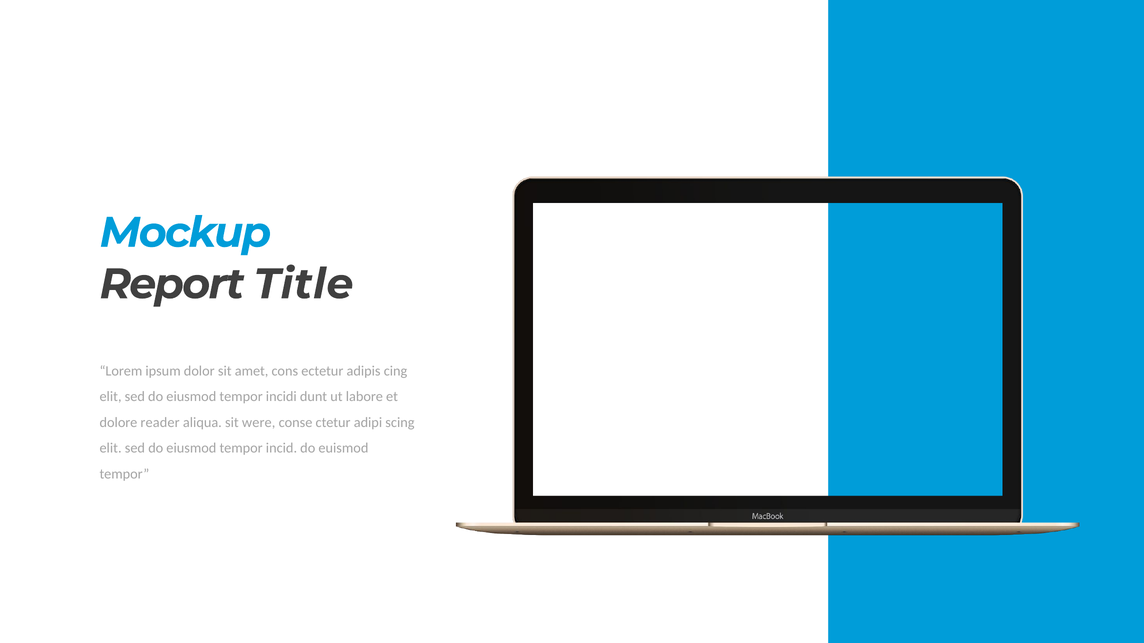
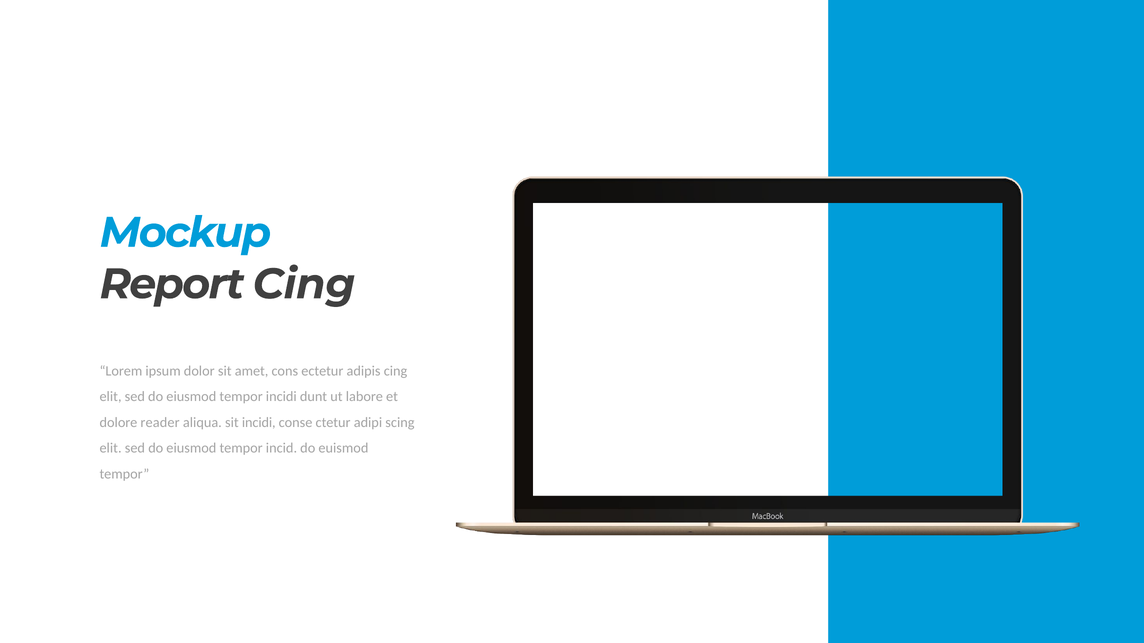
Report Title: Title -> Cing (304, 284)
sit were: were -> incidi (259, 423)
